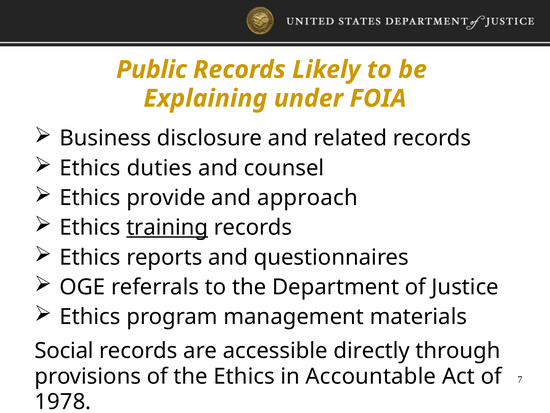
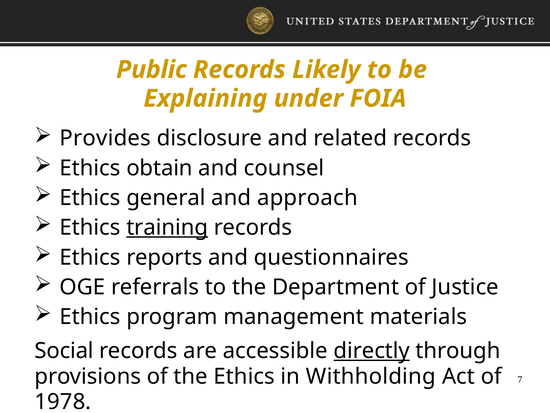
Business: Business -> Provides (105, 138)
duties: duties -> obtain (160, 168)
provide: provide -> general (166, 198)
directly underline: none -> present (372, 350)
Accountable: Accountable -> Withholding (371, 376)
